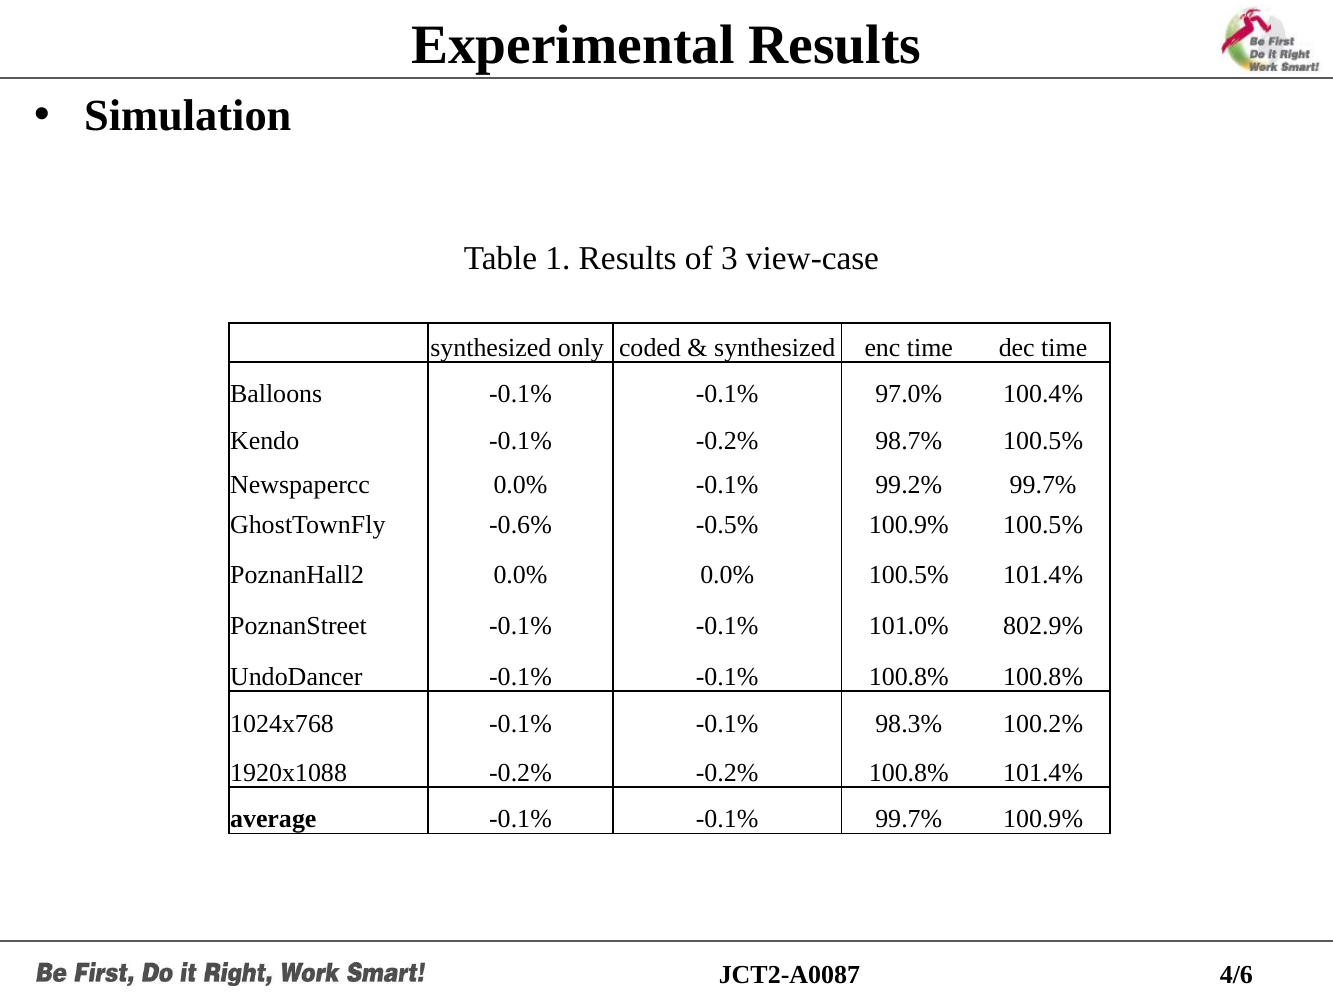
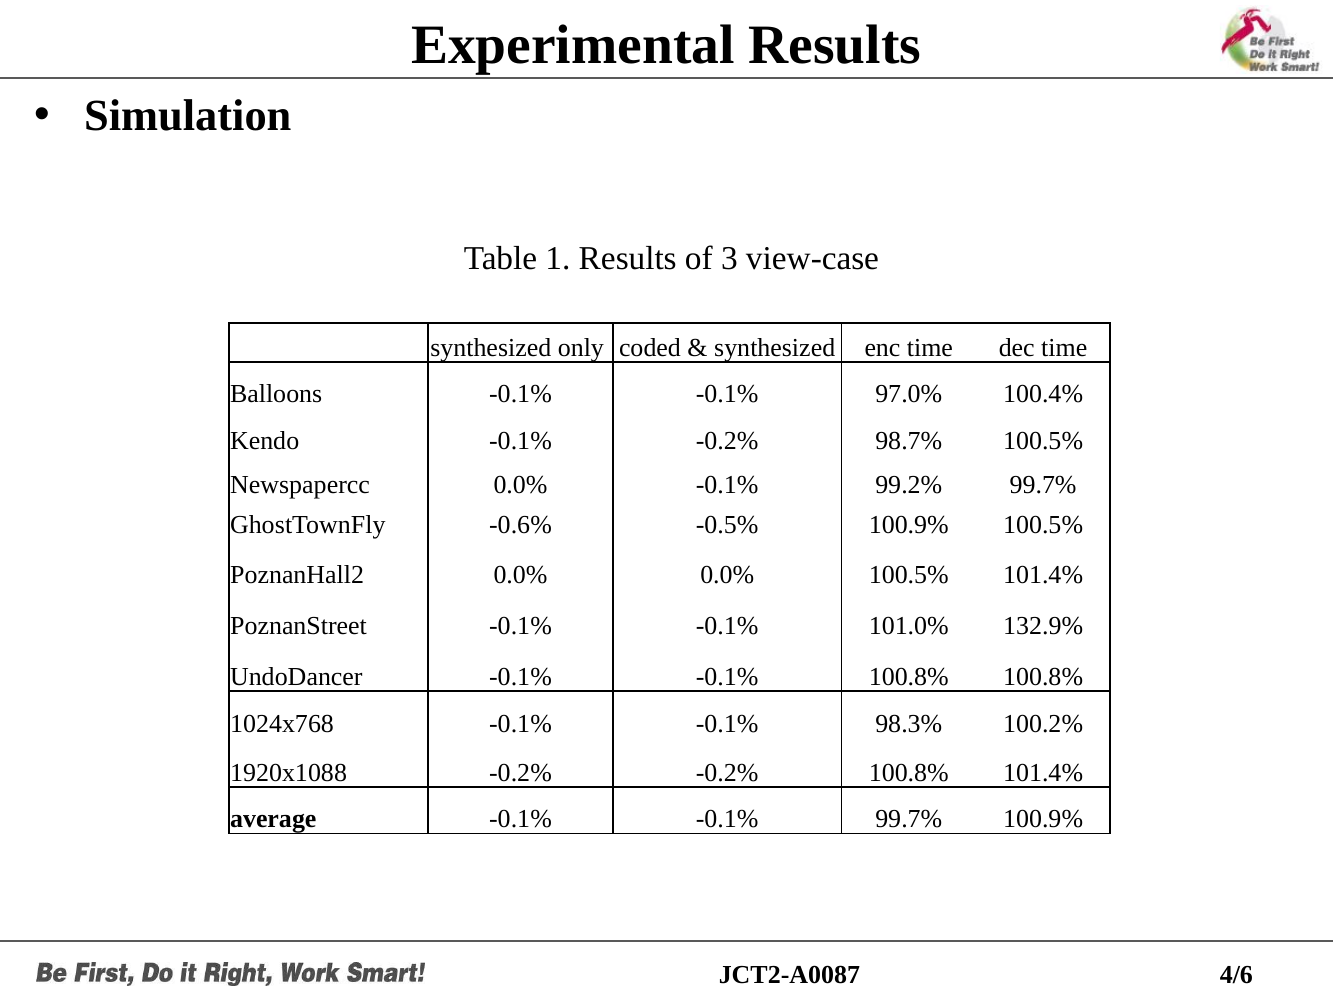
802.9%: 802.9% -> 132.9% (1043, 626)
